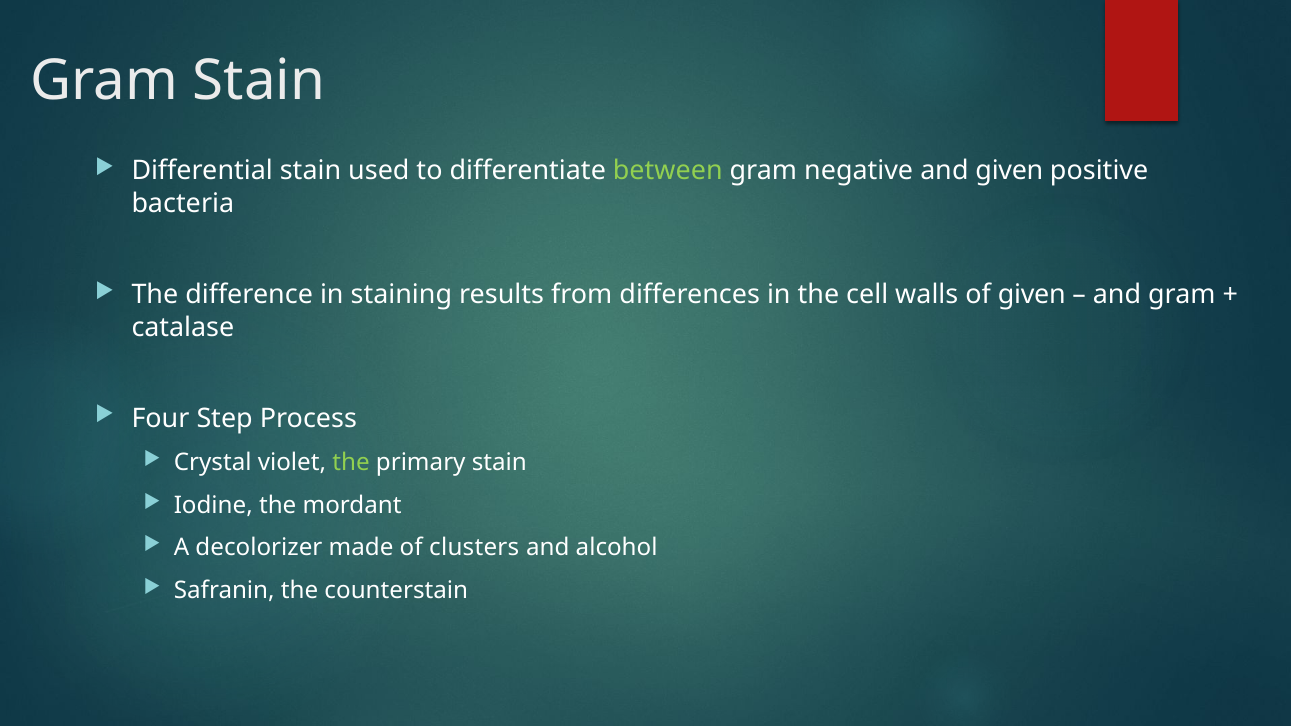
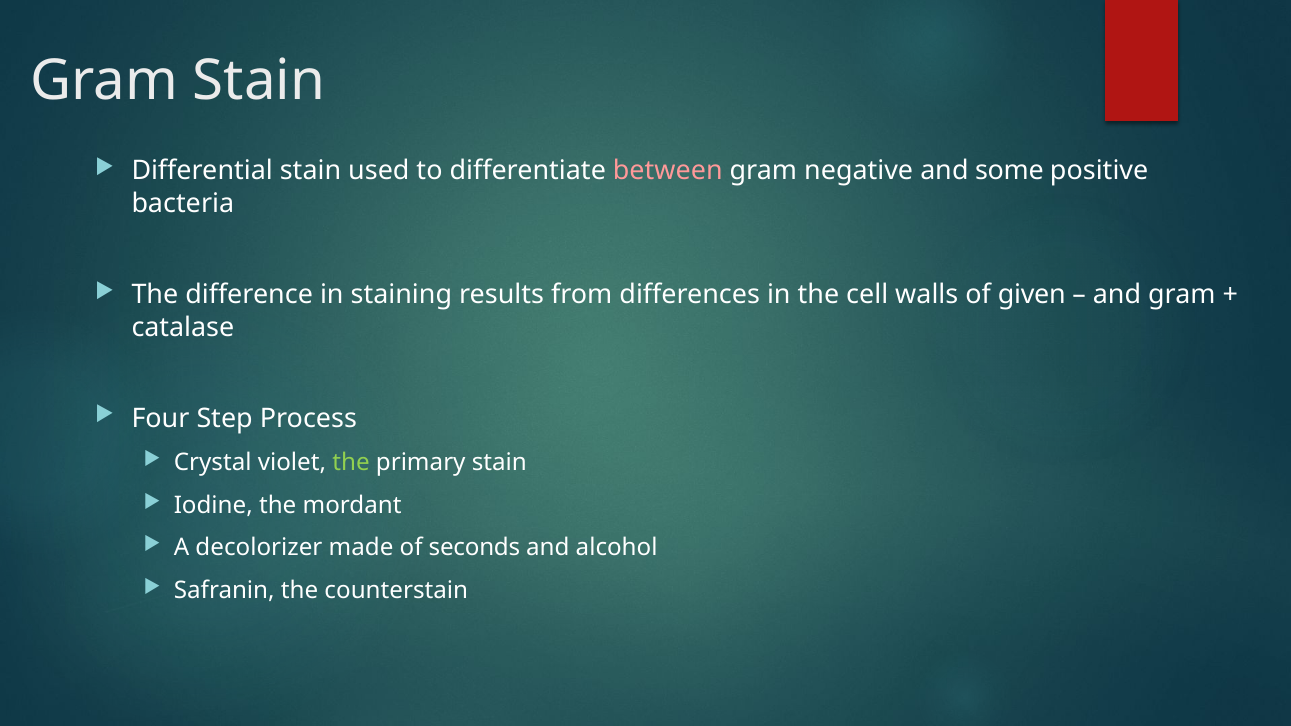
between colour: light green -> pink (668, 171)
and given: given -> some (1009, 171)
clusters: clusters -> seconds (474, 548)
